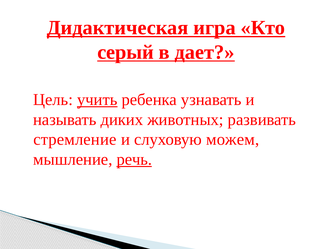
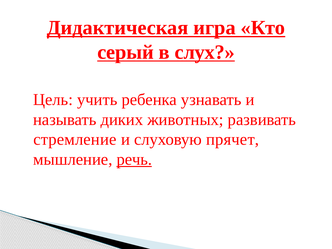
дает: дает -> слух (205, 52)
учить underline: present -> none (97, 100)
можем: можем -> прячет (233, 140)
